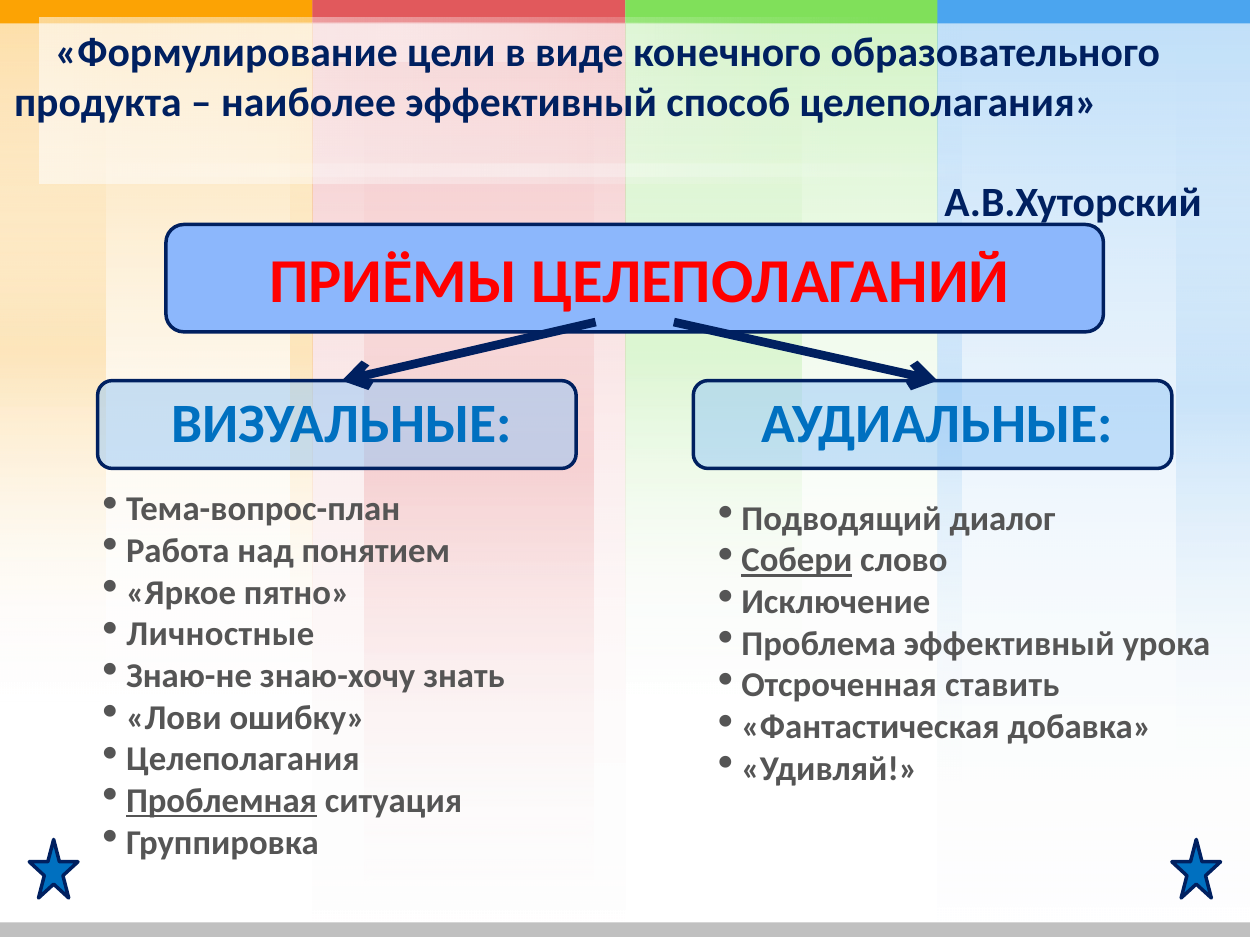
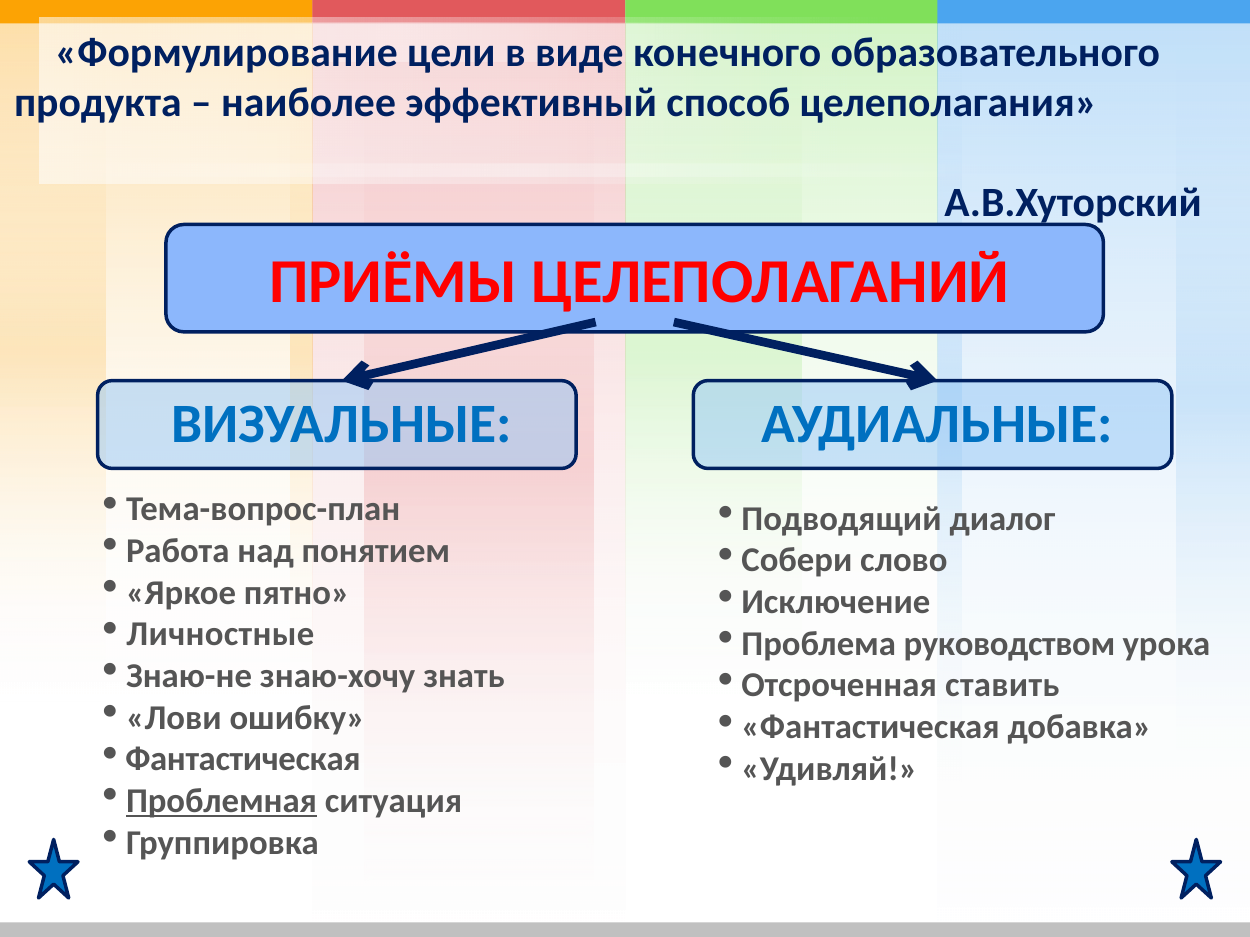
Собери underline: present -> none (797, 561)
Проблема эффективный: эффективный -> руководством (1009, 644)
Целеполагания: Целеполагания -> Фантастическая (243, 760)
